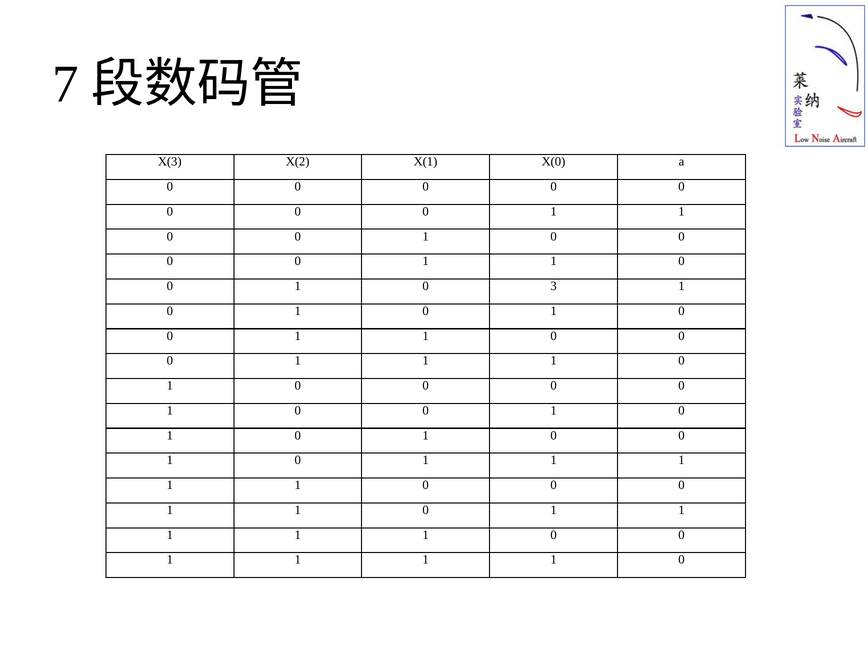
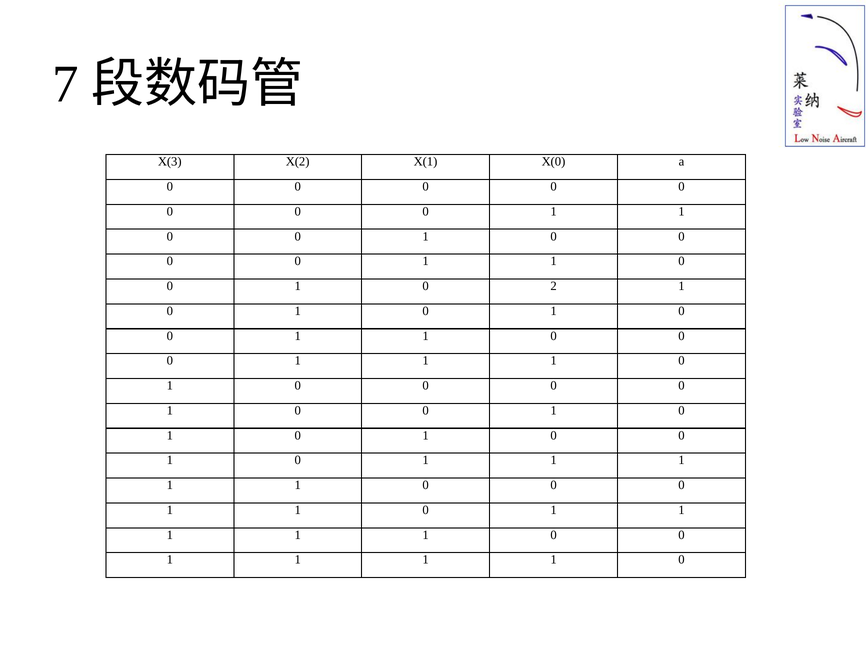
3: 3 -> 2 (554, 286)
